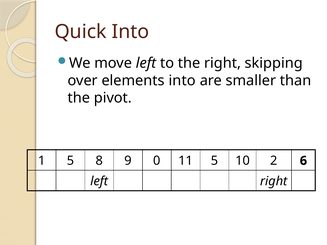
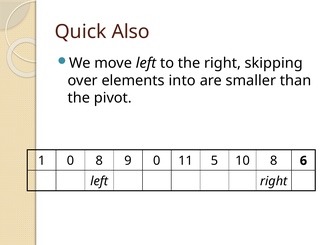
Quick Into: Into -> Also (131, 32)
1 5: 5 -> 0 (70, 161)
10 2: 2 -> 8 (274, 161)
